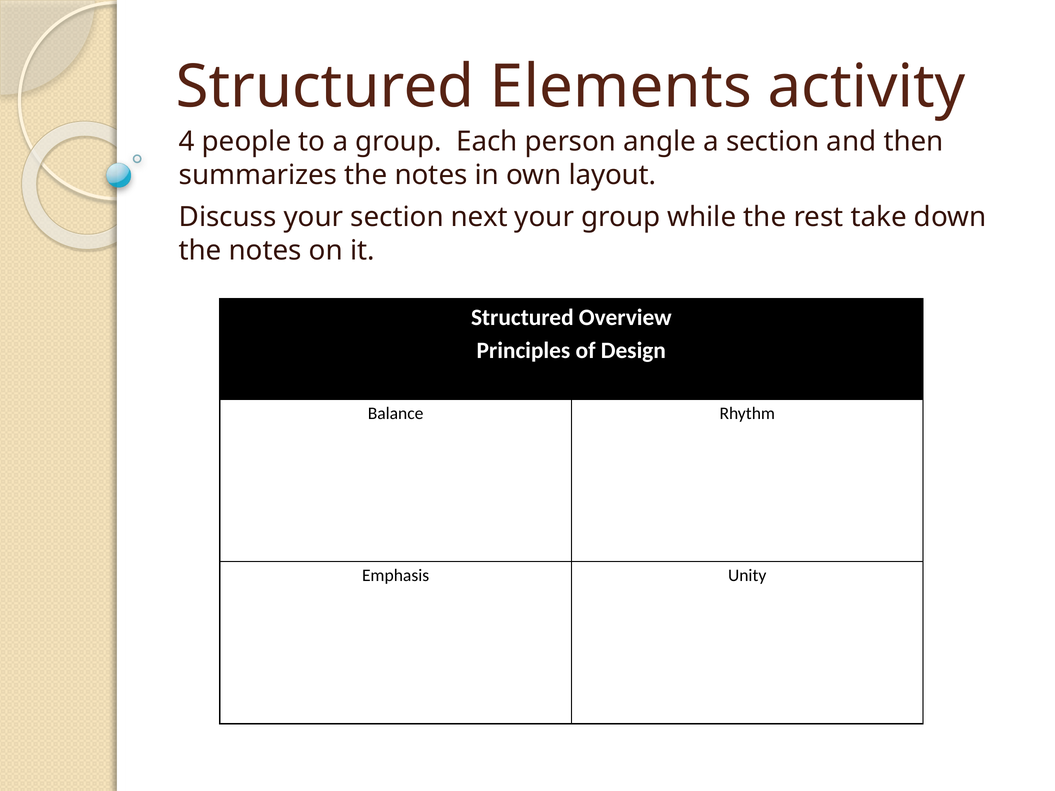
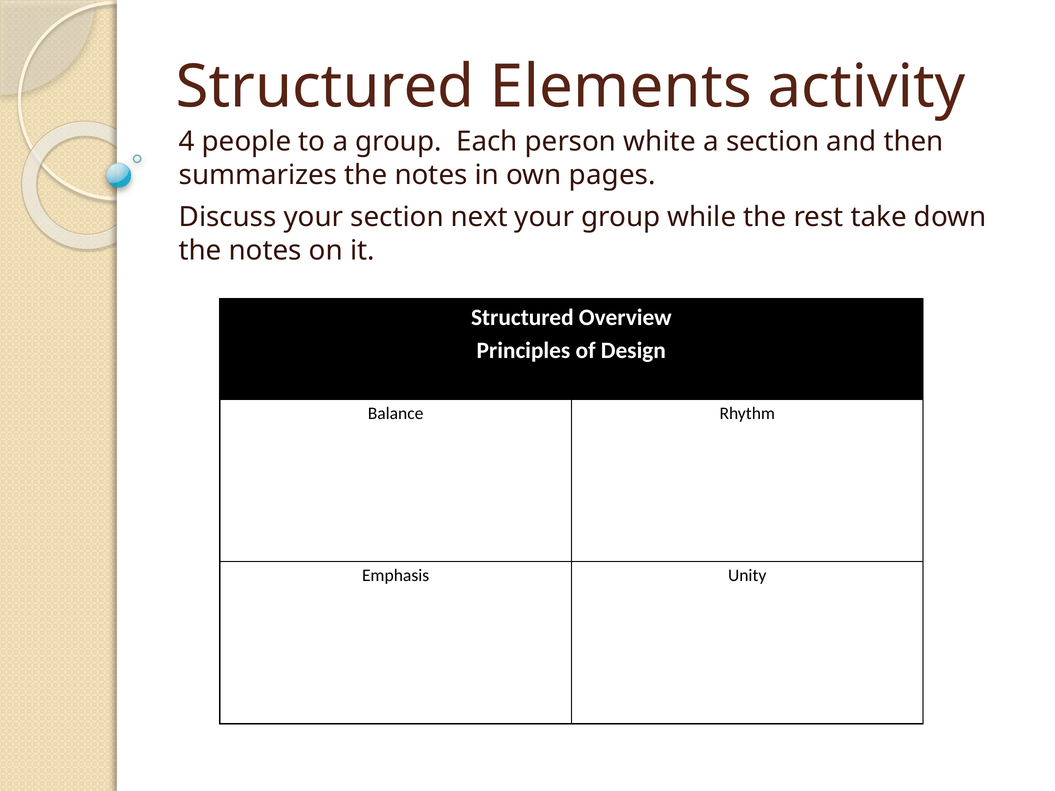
angle: angle -> white (660, 142)
layout: layout -> pages (612, 175)
